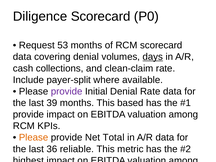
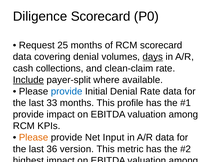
53: 53 -> 25 (63, 45)
Include underline: none -> present (28, 80)
provide colour: purple -> blue (67, 91)
39: 39 -> 33 (52, 103)
based: based -> profile (130, 103)
Total: Total -> Input (114, 137)
reliable: reliable -> version (77, 149)
